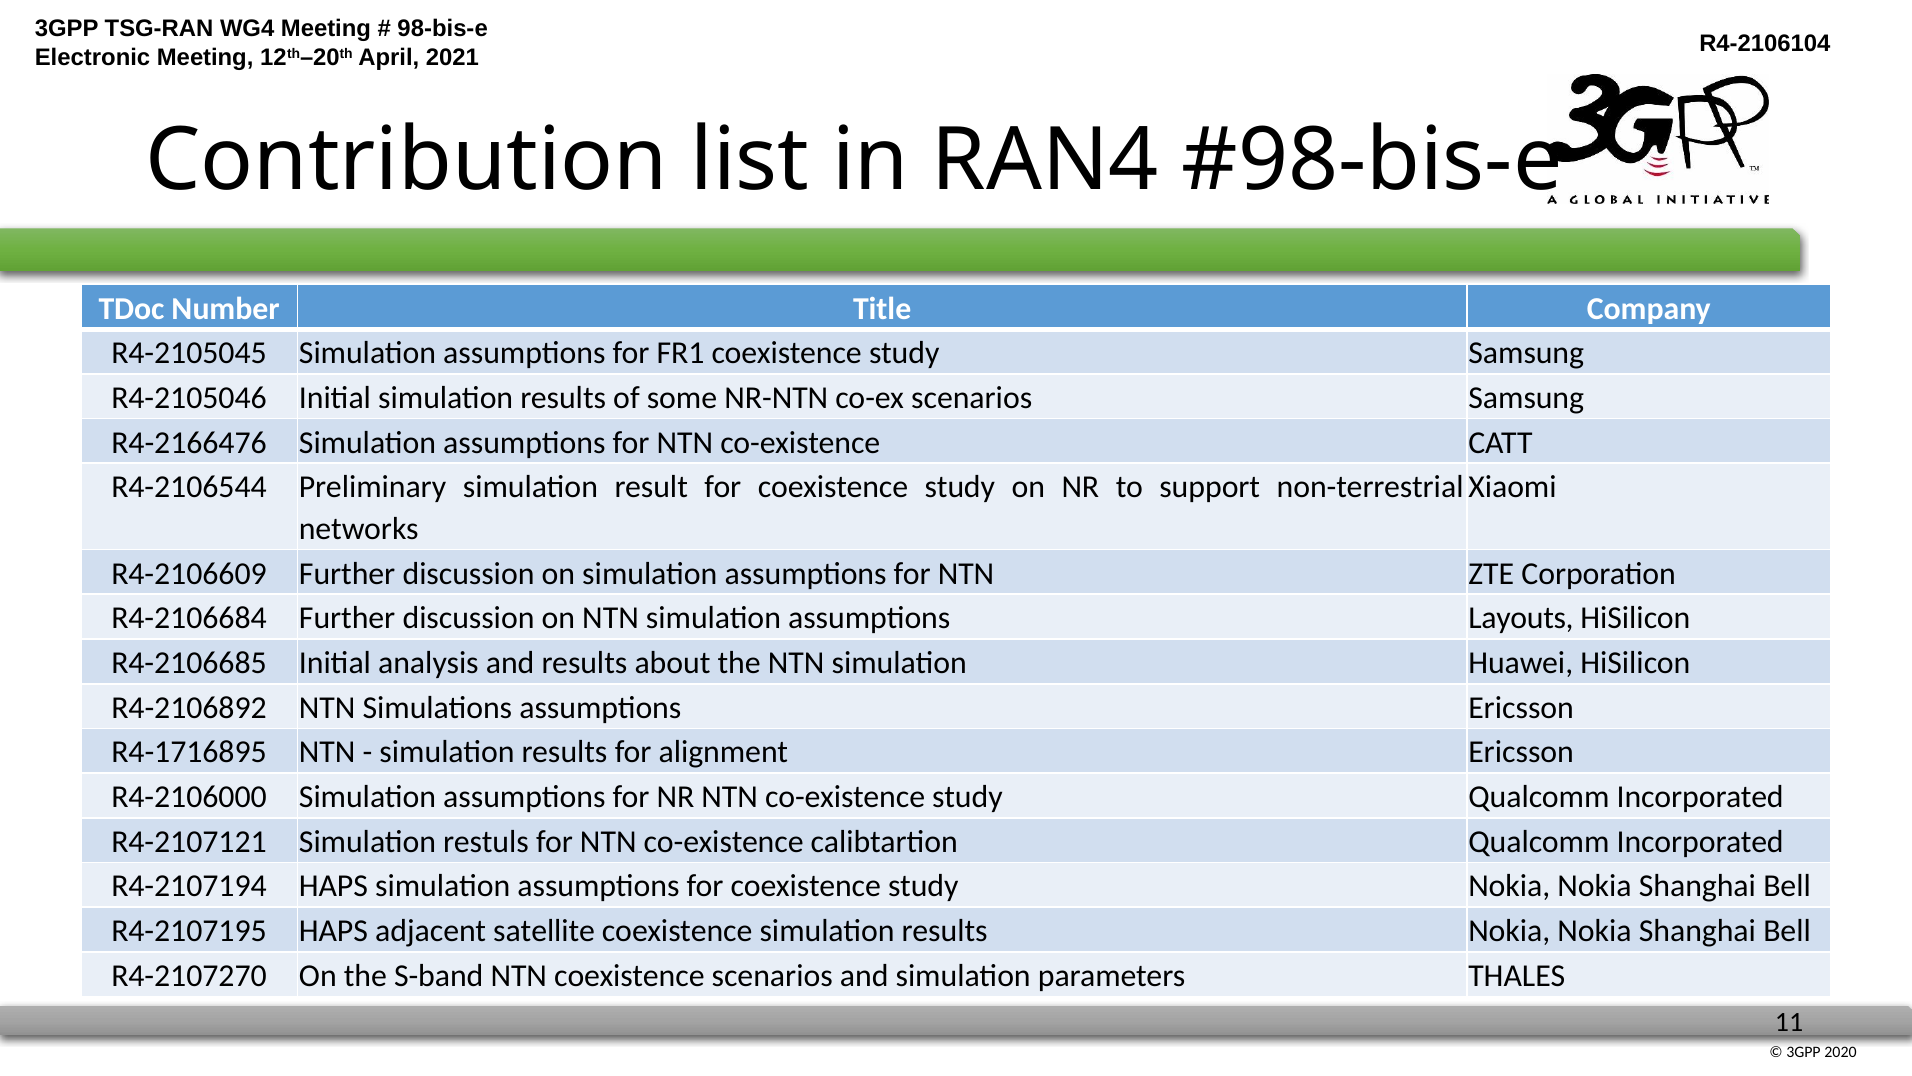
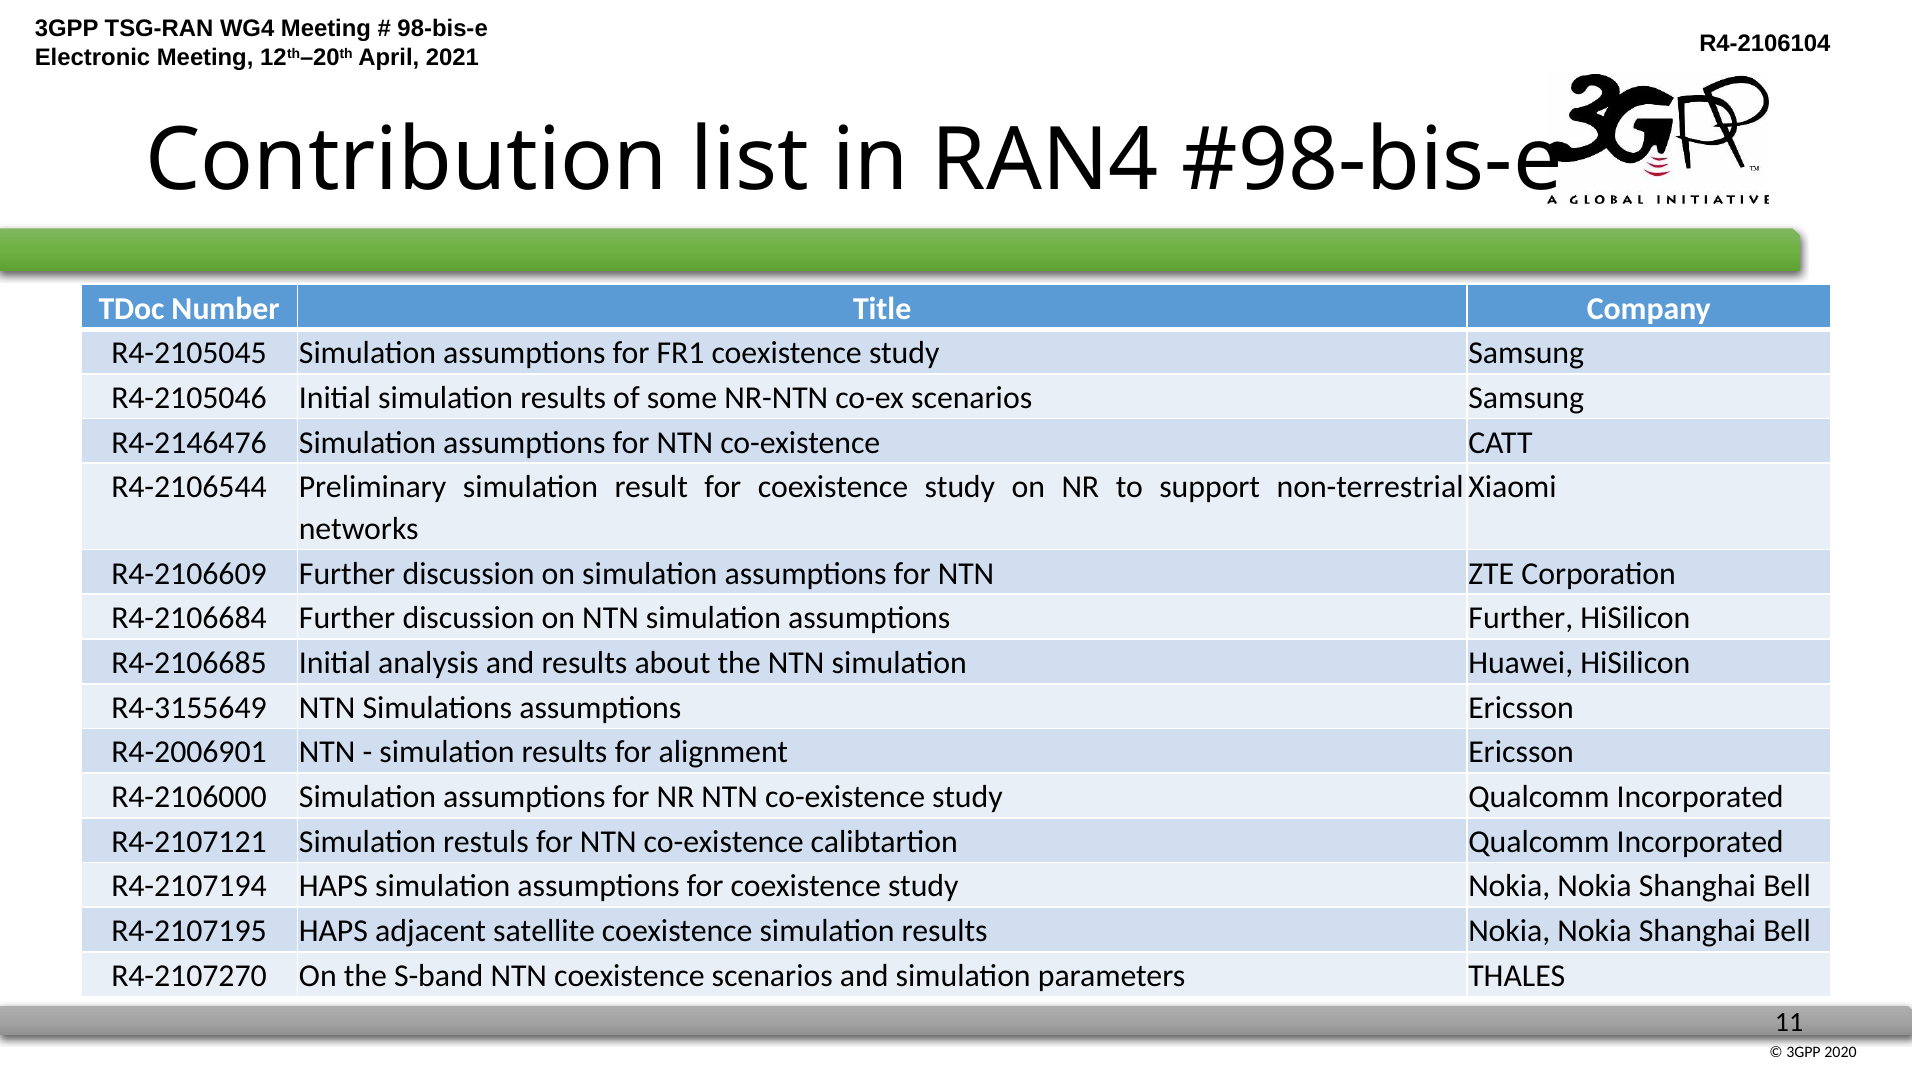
R4-2166476: R4-2166476 -> R4-2146476 (189, 442)
assumptions Layouts: Layouts -> Further (1521, 618)
R4-2106892: R4-2106892 -> R4-3155649 (189, 707)
R4-1716895: R4-1716895 -> R4-2006901 (189, 752)
